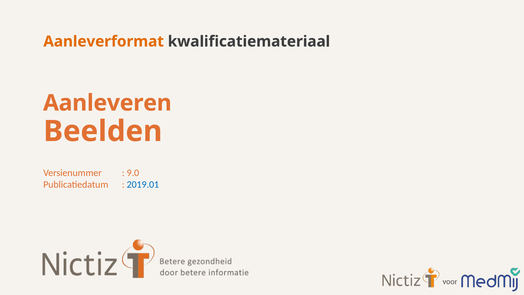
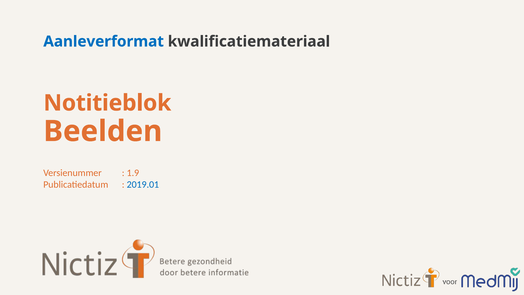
Aanleverformat colour: orange -> blue (104, 41)
Aanleveren: Aanleveren -> Notitieblok (107, 103)
9.0: 9.0 -> 1.9 (133, 173)
